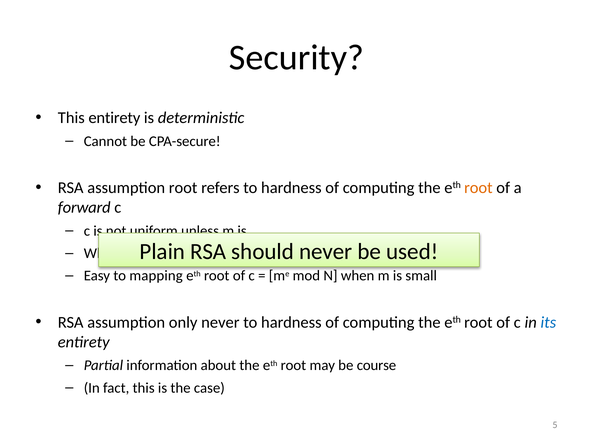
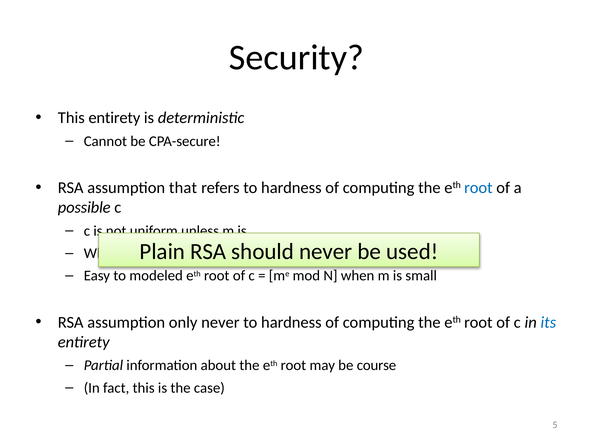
assumption root: root -> that (183, 188)
root colour: orange -> blue (478, 188)
forward: forward -> possible (84, 207)
mapping: mapping -> modeled (156, 276)
